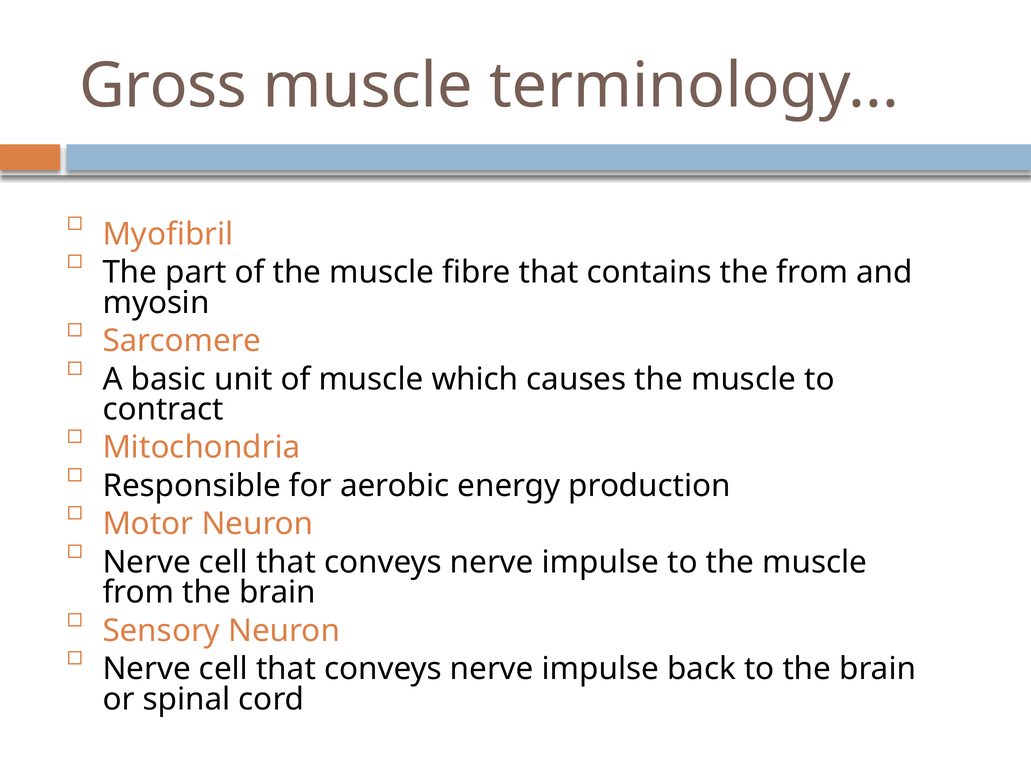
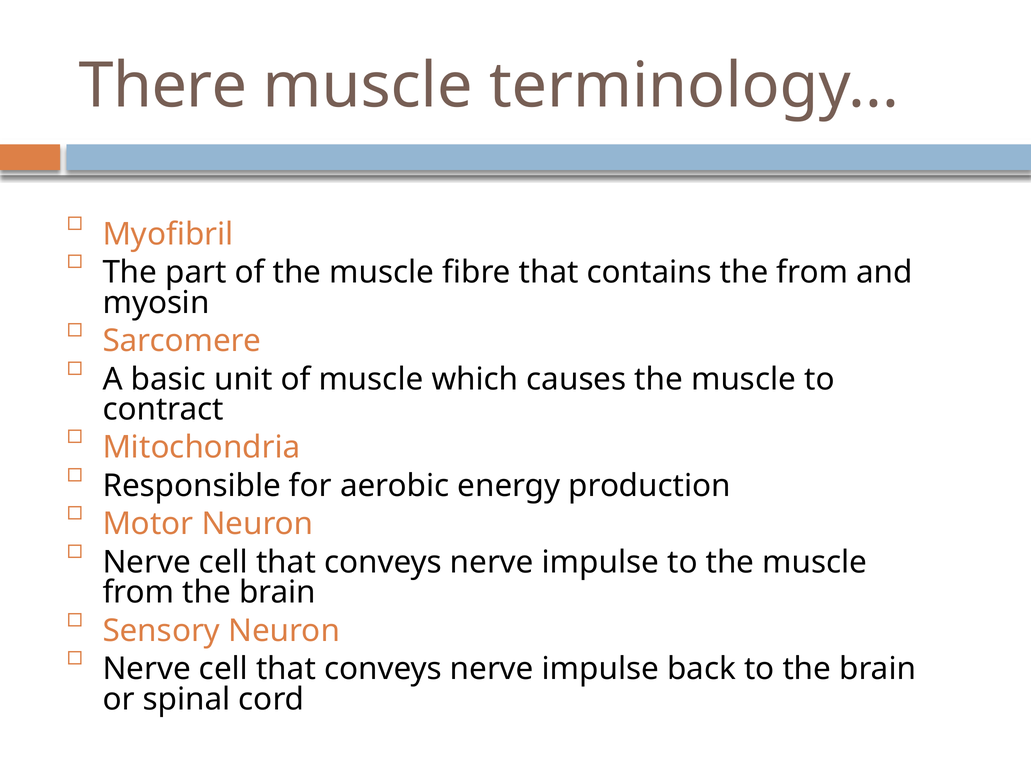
Gross: Gross -> There (163, 86)
